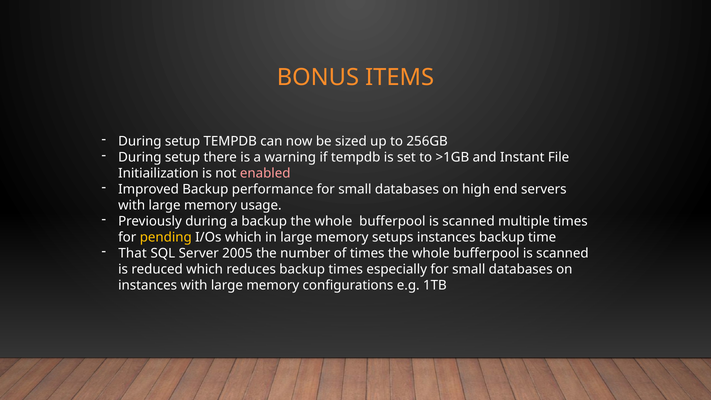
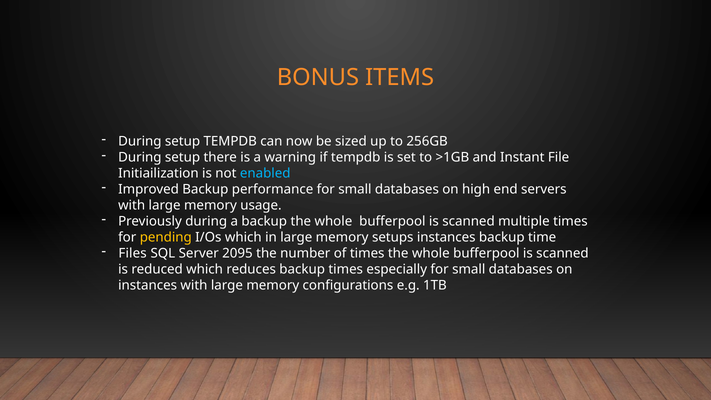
enabled colour: pink -> light blue (265, 173)
That: That -> Files (133, 253)
2005: 2005 -> 2095 (237, 253)
